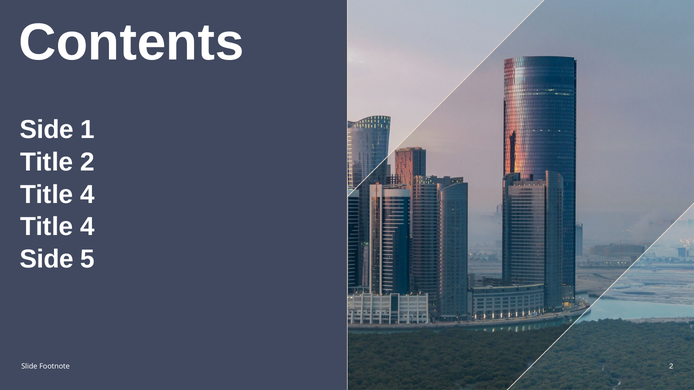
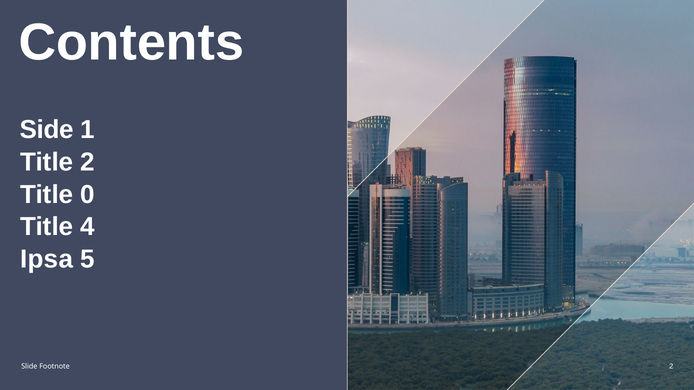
4: 4 -> 0 (88, 195)
Side: Side -> Ipsa (47, 259)
